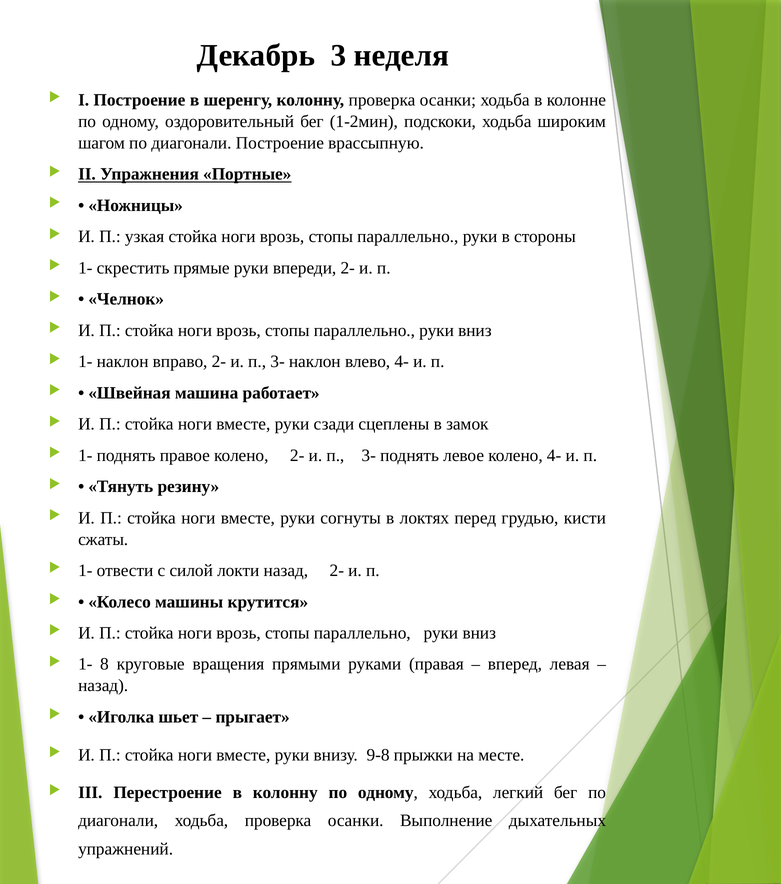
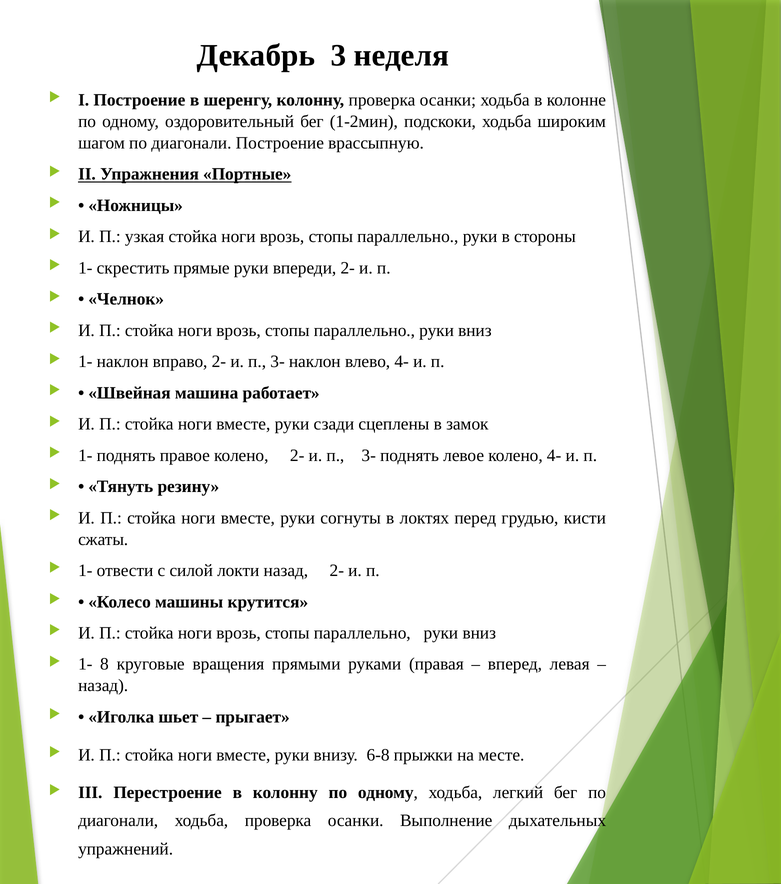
9-8: 9-8 -> 6-8 (378, 755)
